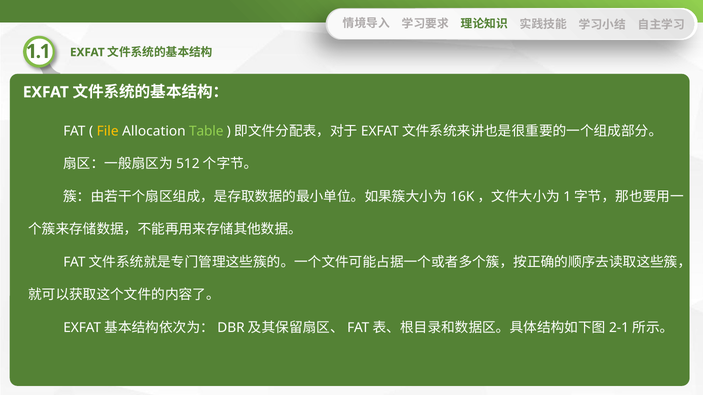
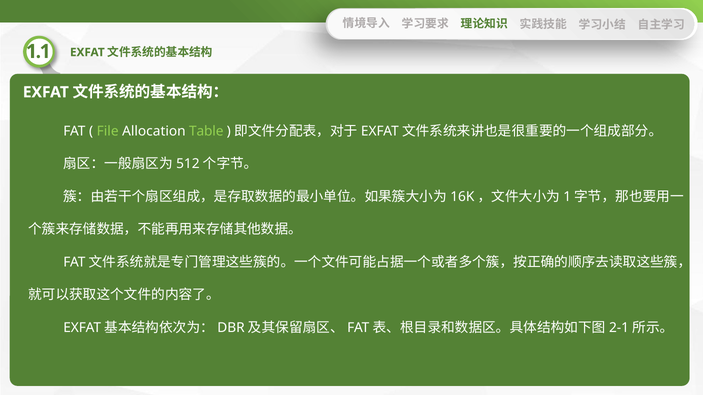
File colour: yellow -> light green (108, 131)
